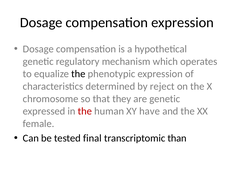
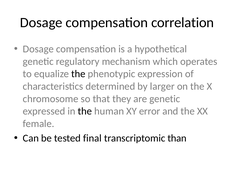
compensation expression: expression -> correlation (183, 23)
reject: reject -> larger (162, 87)
the colour: red -> black (85, 112)
have: have -> error (150, 112)
